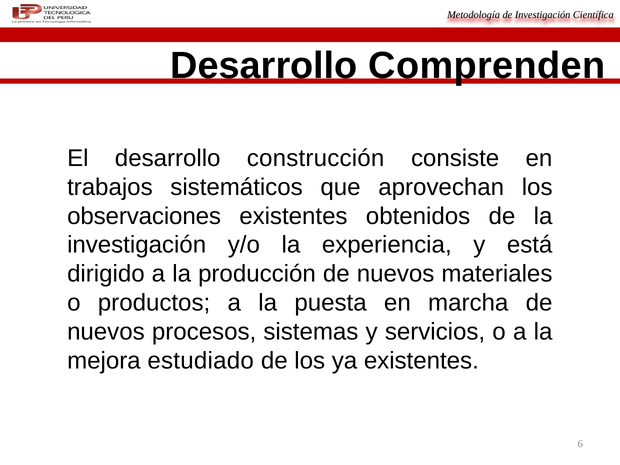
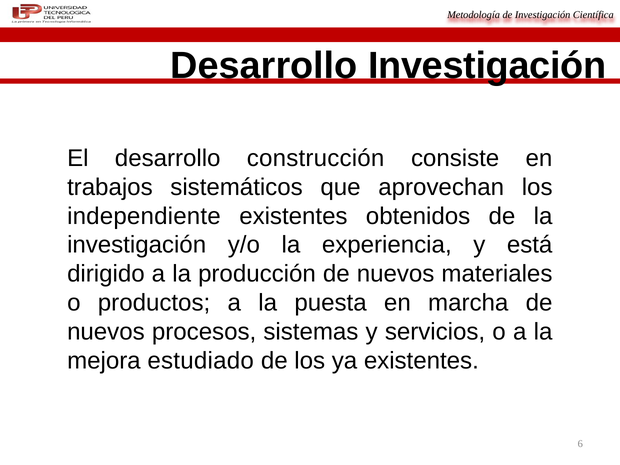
Desarrollo Comprenden: Comprenden -> Investigación (487, 66)
observaciones: observaciones -> independiente (144, 216)
